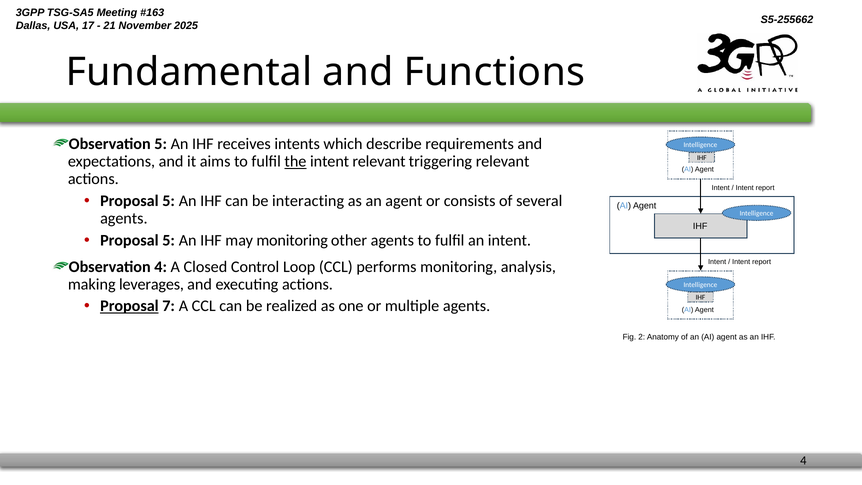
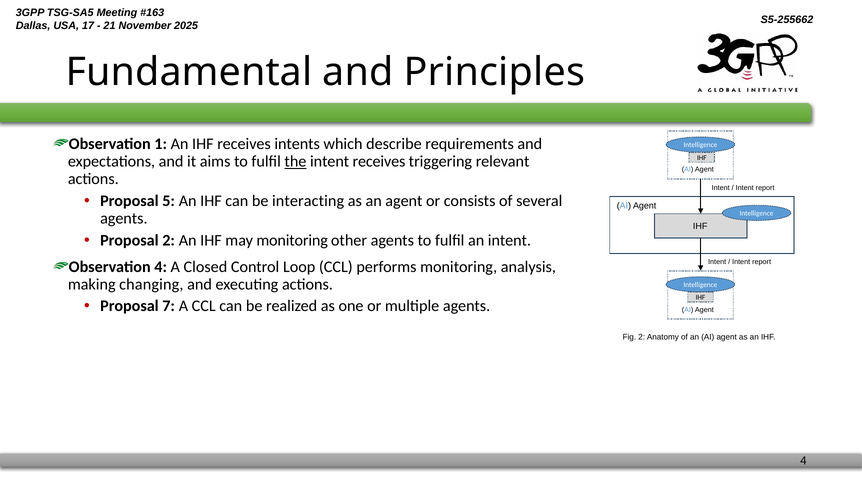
Functions: Functions -> Principles (494, 72)
Observation 5: 5 -> 1 (161, 144)
intent relevant: relevant -> receives (379, 161)
5: 5 -> 2 (169, 240)
leverages: leverages -> changing (151, 284)
Proposal underline: present -> none (129, 306)
